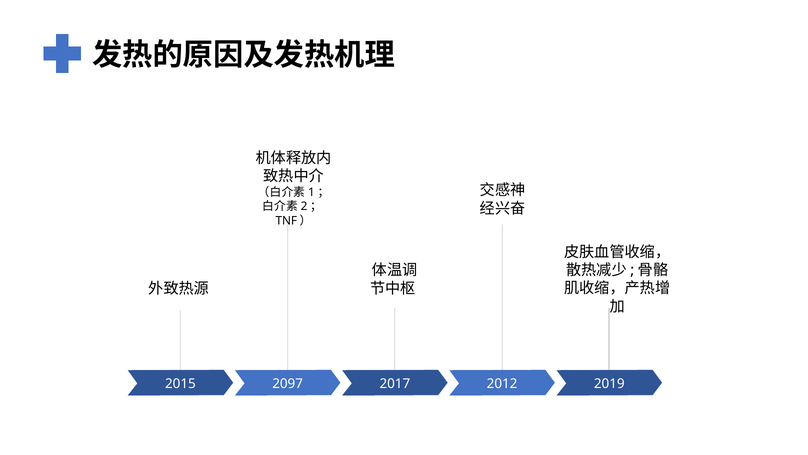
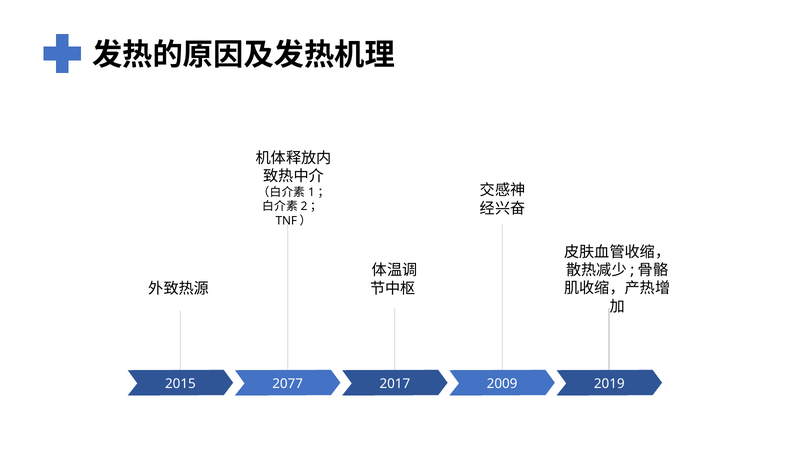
2097: 2097 -> 2077 (288, 383)
2012: 2012 -> 2009 (502, 383)
